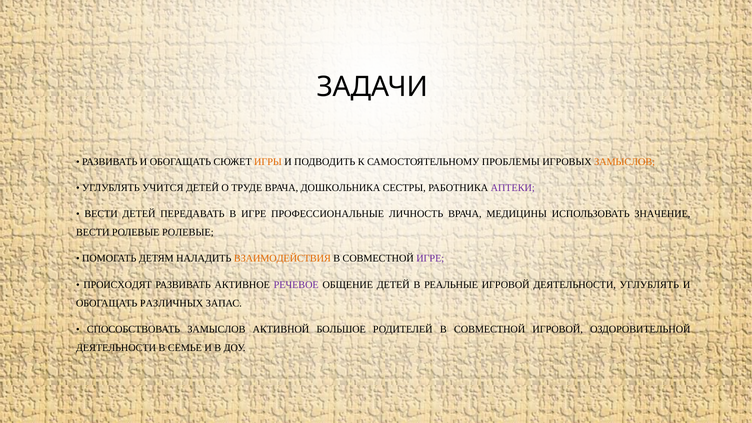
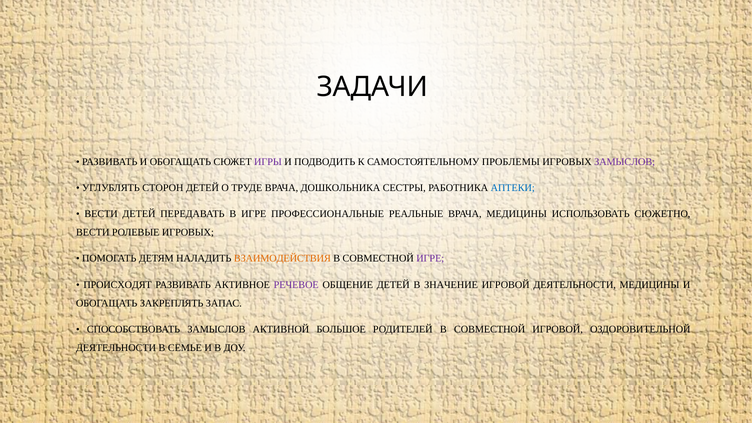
ИГРЫ colour: orange -> purple (268, 162)
ЗАМЫСЛОВ colour: orange -> purple (625, 162)
УЧИТСЯ: УЧИТСЯ -> СТОРОН (163, 188)
АПТЕКИ colour: purple -> blue (513, 188)
ЛИЧНОСТЬ: ЛИЧНОСТЬ -> РЕАЛЬНЫЕ (416, 214)
ЗНАЧЕНИЕ: ЗНАЧЕНИЕ -> СЮЖЕТНО (662, 214)
РОЛЕВЫЕ РОЛЕВЫЕ: РОЛЕВЫЕ -> ИГРОВЫХ (188, 232)
РЕАЛЬНЫЕ: РЕАЛЬНЫЕ -> ЗНАЧЕНИЕ (451, 285)
ДЕЯТЕЛЬНОСТИ УГЛУБЛЯТЬ: УГЛУБЛЯТЬ -> МЕДИЦИНЫ (649, 285)
РАЗЛИЧНЫХ: РАЗЛИЧНЫХ -> ЗАКРЕПЛЯТЬ (172, 303)
